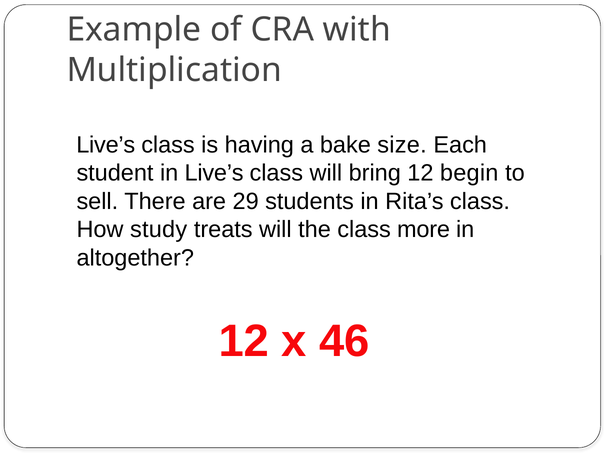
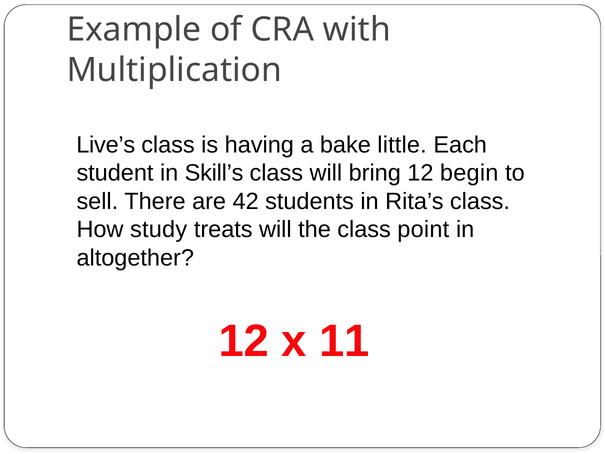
size: size -> little (402, 145)
in Live’s: Live’s -> Skill’s (214, 173)
29: 29 -> 42 (246, 201)
more: more -> point (423, 230)
46: 46 -> 11 (344, 341)
